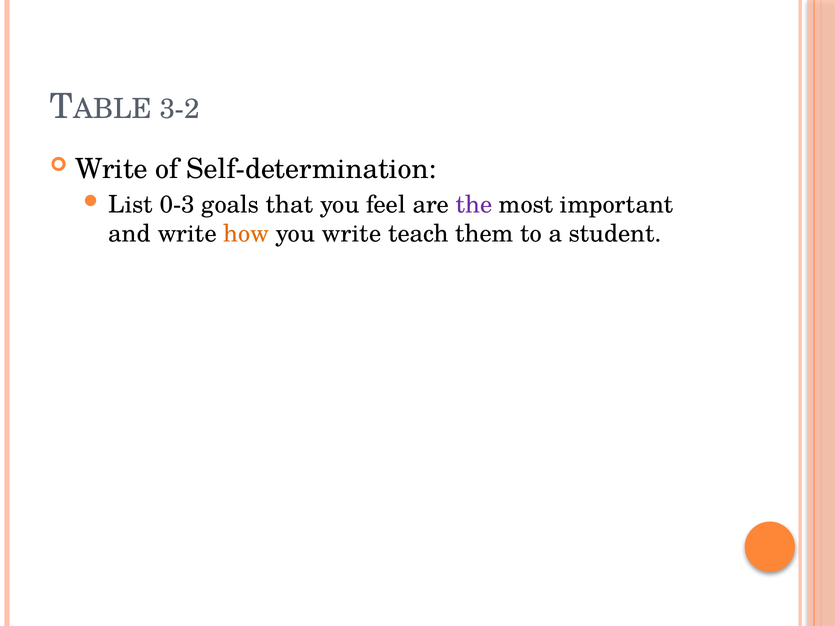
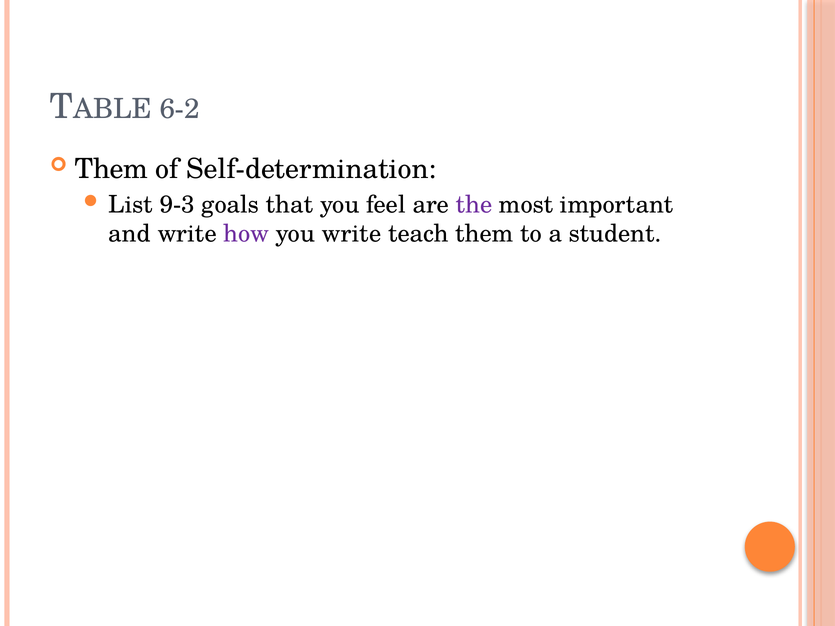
3-2: 3-2 -> 6-2 (180, 109)
Write: Write -> Them (111, 169)
0-3: 0-3 -> 9-3 (177, 205)
how colour: orange -> purple (246, 234)
